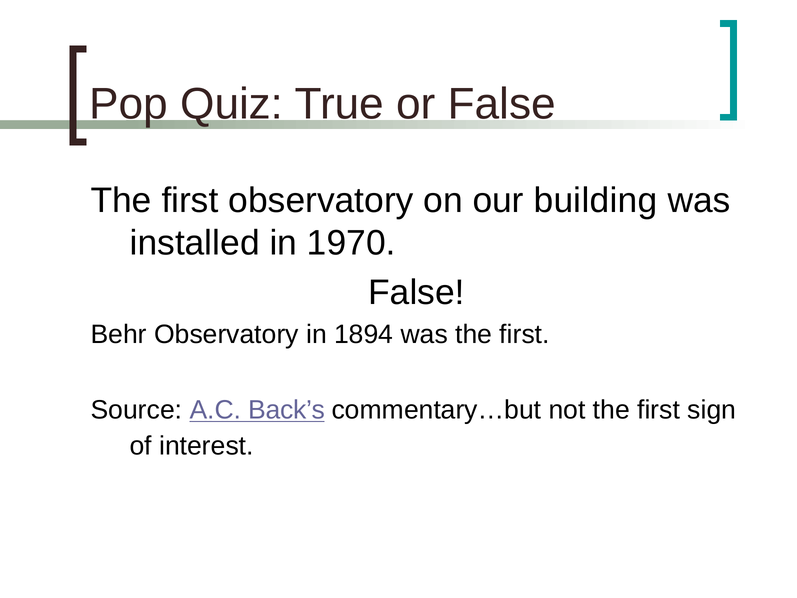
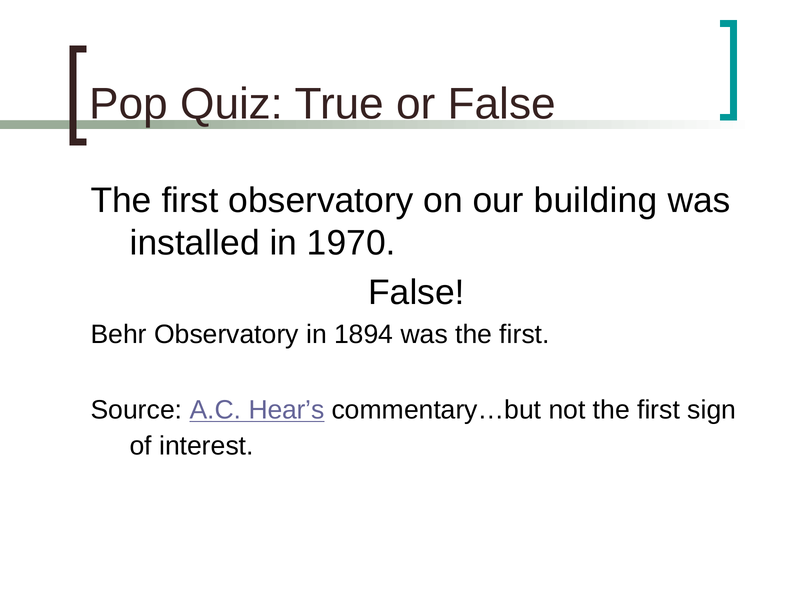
Back’s: Back’s -> Hear’s (287, 410)
